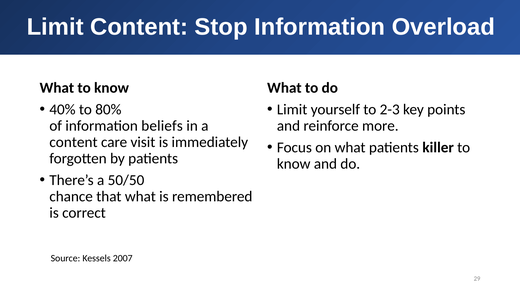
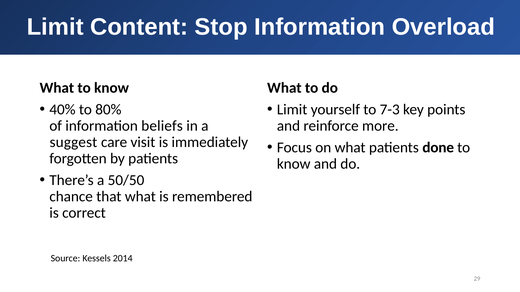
2-3: 2-3 -> 7-3 (390, 110)
content: content -> suggest (73, 142)
killer: killer -> done (438, 148)
2007: 2007 -> 2014 (123, 259)
